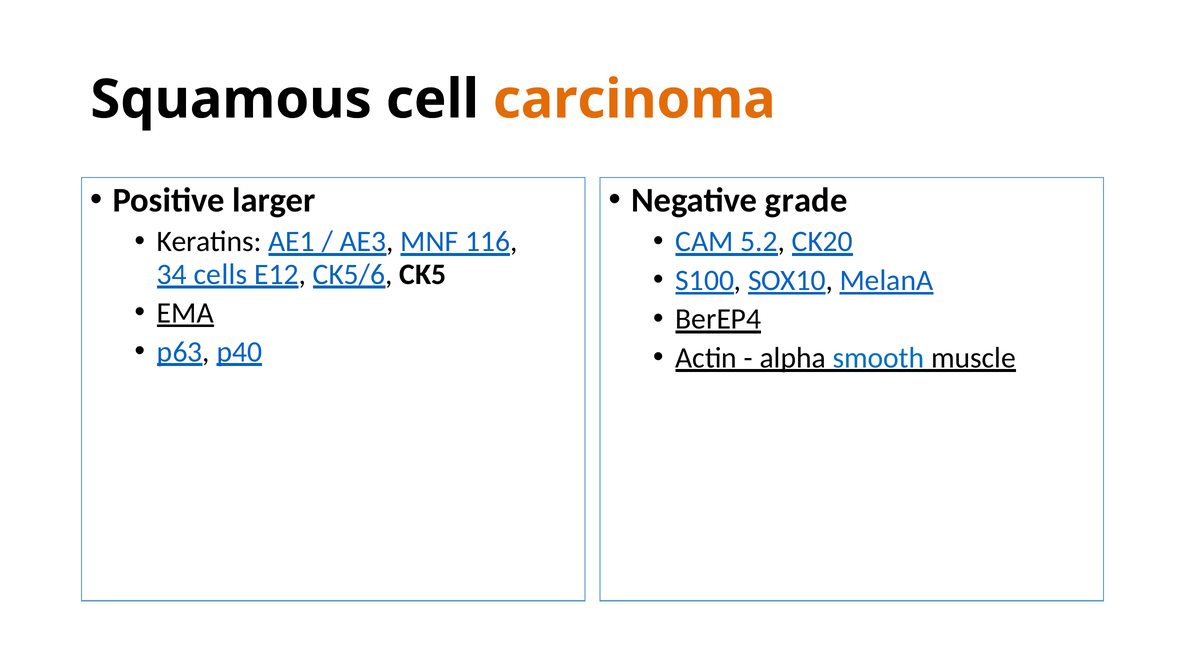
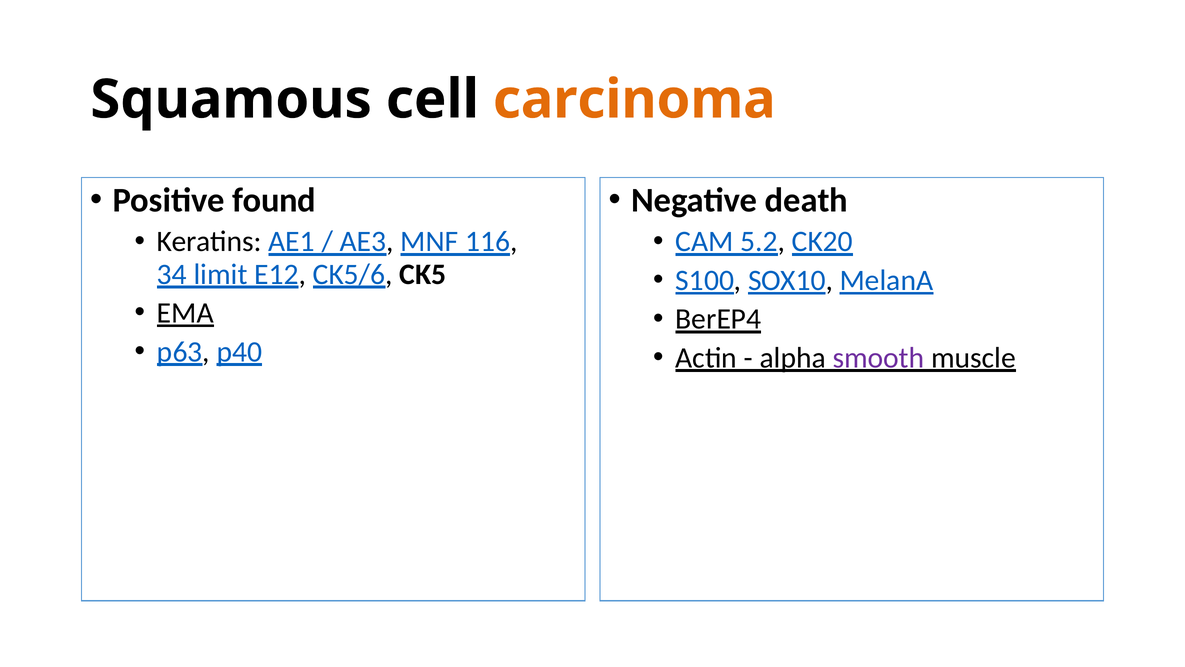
larger: larger -> found (274, 200)
grade: grade -> death (806, 200)
cells: cells -> limit (221, 274)
smooth colour: blue -> purple (878, 358)
